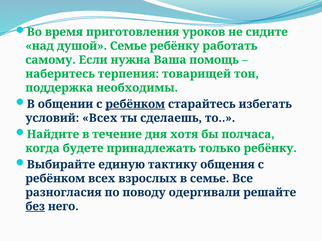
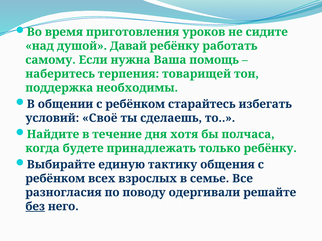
душой Семье: Семье -> Давай (128, 46)
ребёнком underline: present -> none (135, 104)
условий Всех: Всех -> Своё (100, 118)
